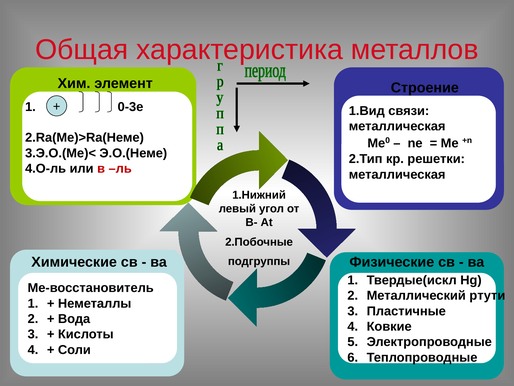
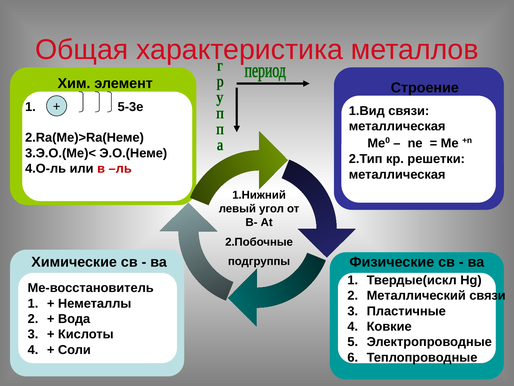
0-3е: 0-3е -> 5-3е (130, 107)
ртути: ртути -> связи (487, 295)
